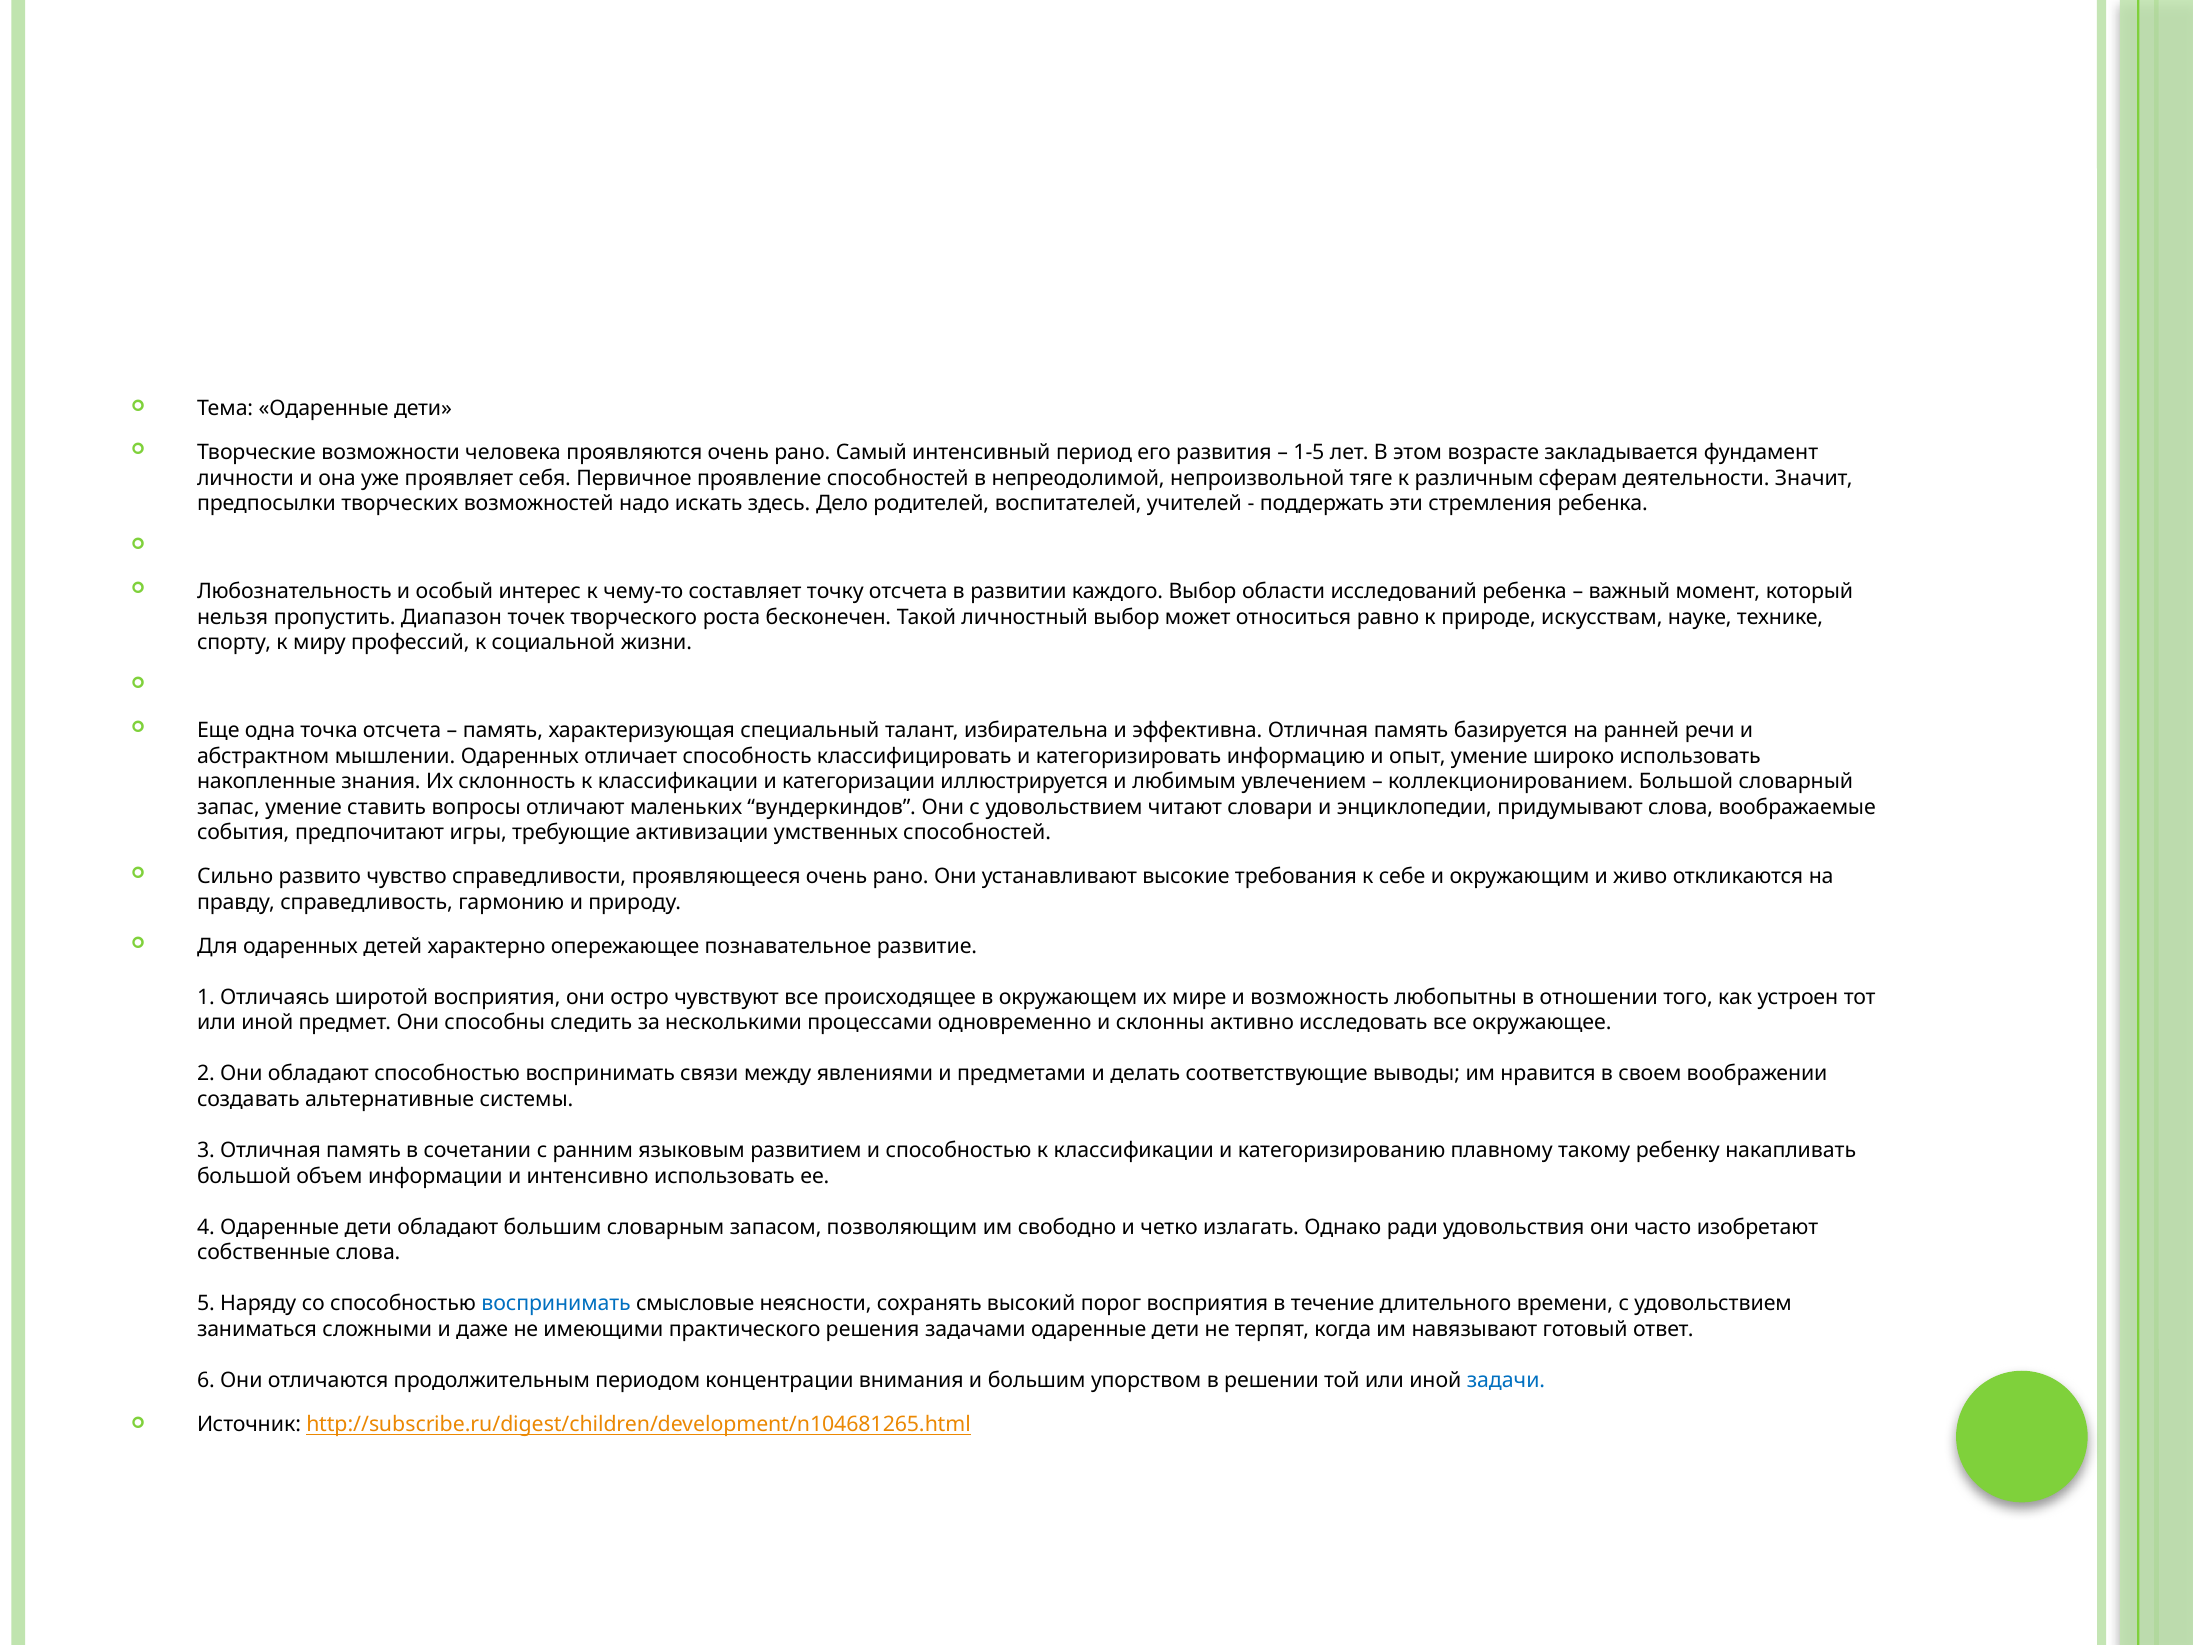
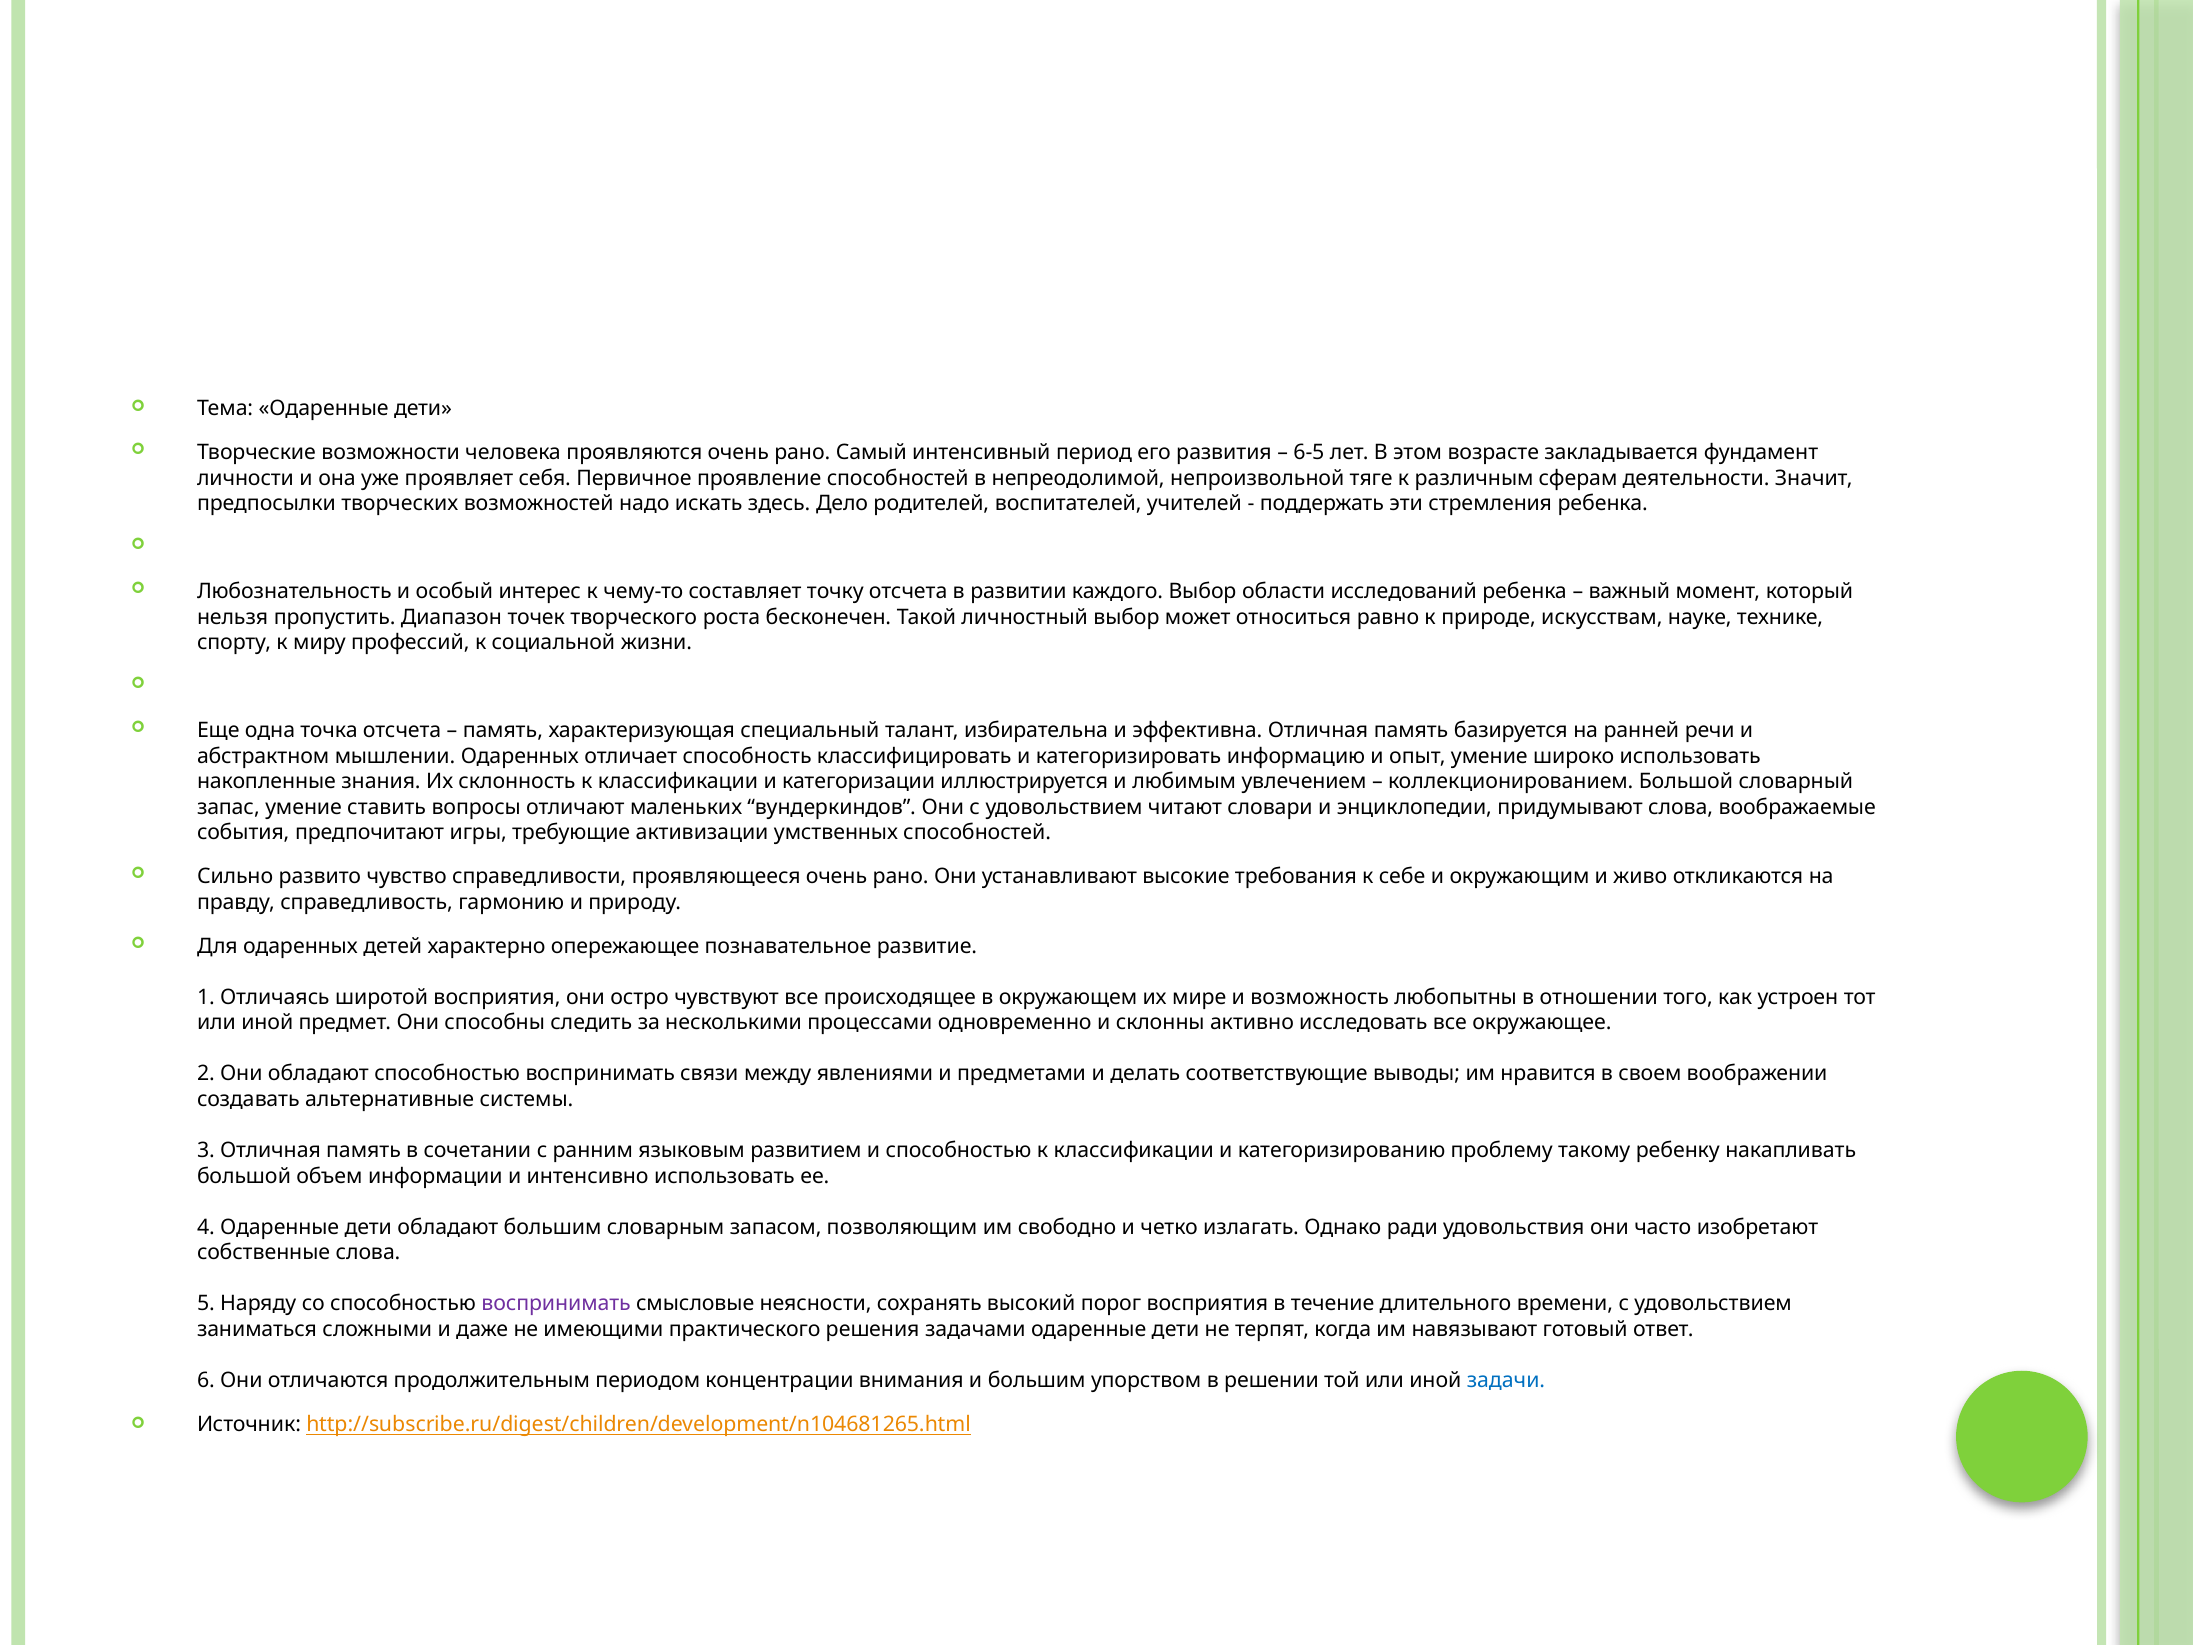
1-5: 1-5 -> 6-5 (1309, 453)
плавному: плавному -> проблему (1502, 1150)
воспринимать colour: blue -> purple (556, 1304)
